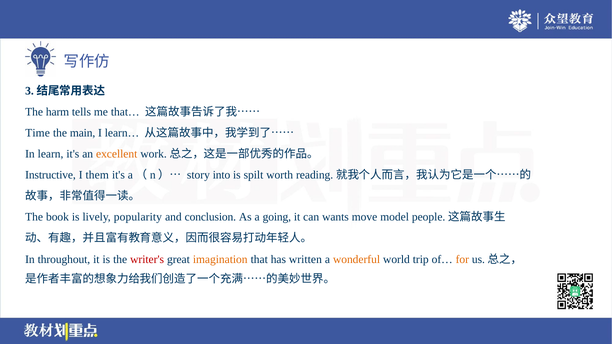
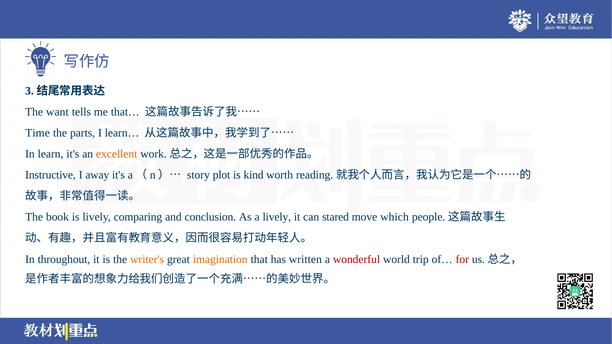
harm: harm -> want (57, 112)
main: main -> parts (83, 133)
them: them -> away (97, 175)
into: into -> plot (222, 175)
spilt: spilt -> kind (254, 175)
popularity: popularity -> comparing (138, 217)
a going: going -> lively (277, 217)
wants: wants -> stared (336, 217)
model: model -> which (395, 217)
writer's colour: red -> orange (147, 259)
wonderful colour: orange -> red (357, 259)
for colour: orange -> red (462, 259)
